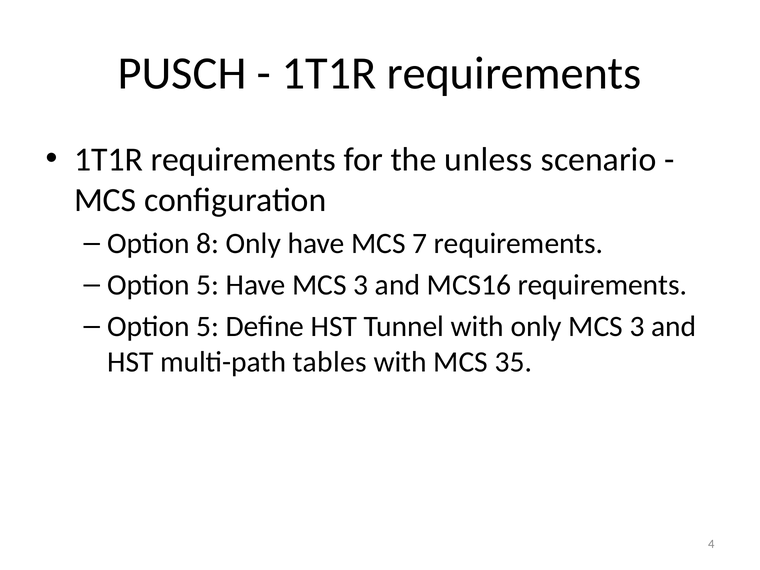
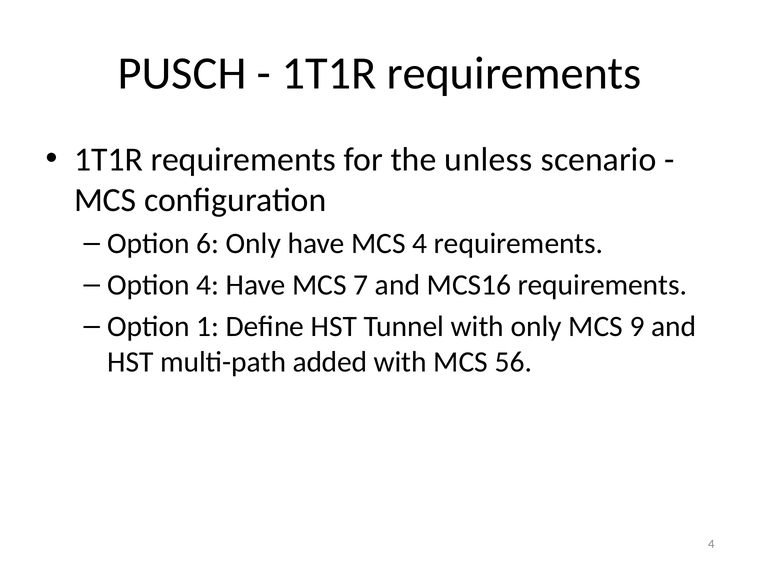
8: 8 -> 6 (208, 244)
MCS 7: 7 -> 4 (420, 244)
5: 5 -> 4 (208, 285)
Have MCS 3: 3 -> 7 (361, 285)
5: 5 -> 1 (208, 326)
only MCS 3: 3 -> 9 (637, 326)
tables: tables -> added (330, 362)
35: 35 -> 56 (513, 362)
